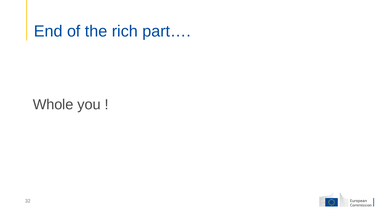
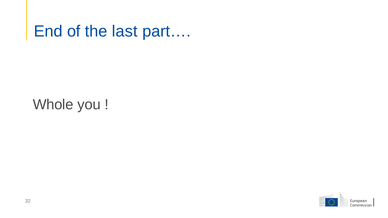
rich: rich -> last (125, 31)
